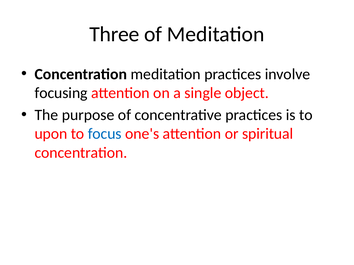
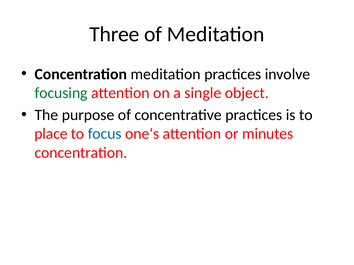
focusing colour: black -> green (61, 93)
upon: upon -> place (51, 134)
spiritual: spiritual -> minutes (268, 134)
